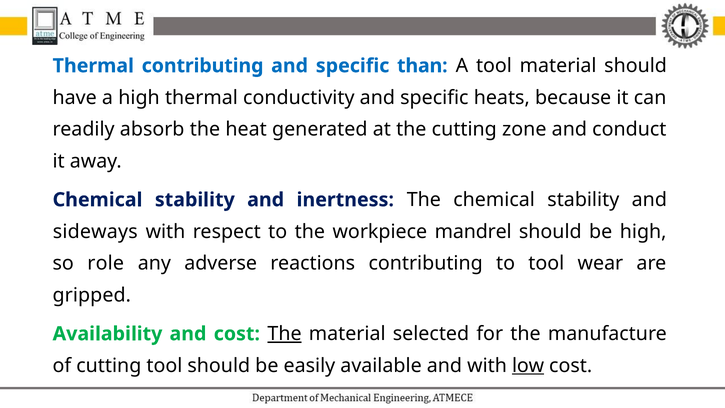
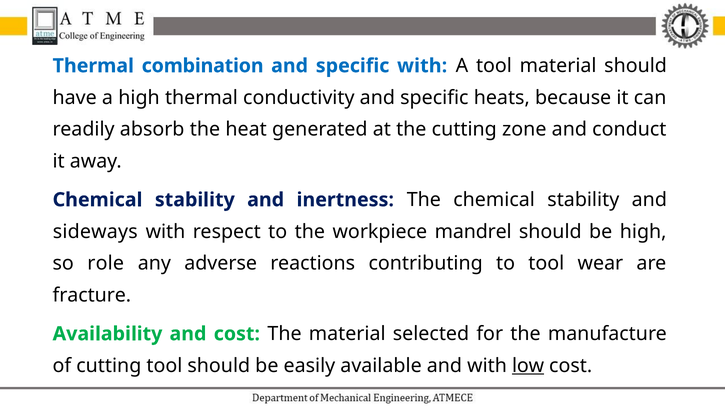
Thermal contributing: contributing -> combination (203, 66)
specific than: than -> with (422, 66)
gripped: gripped -> fracture (92, 295)
The underline: present -> none (285, 334)
